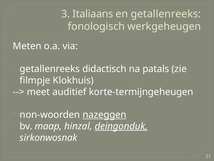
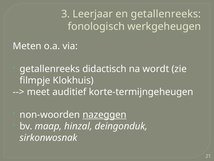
Italiaans: Italiaans -> Leerjaar (93, 14)
patals: patals -> wordt (156, 69)
deingonduk underline: present -> none (121, 126)
